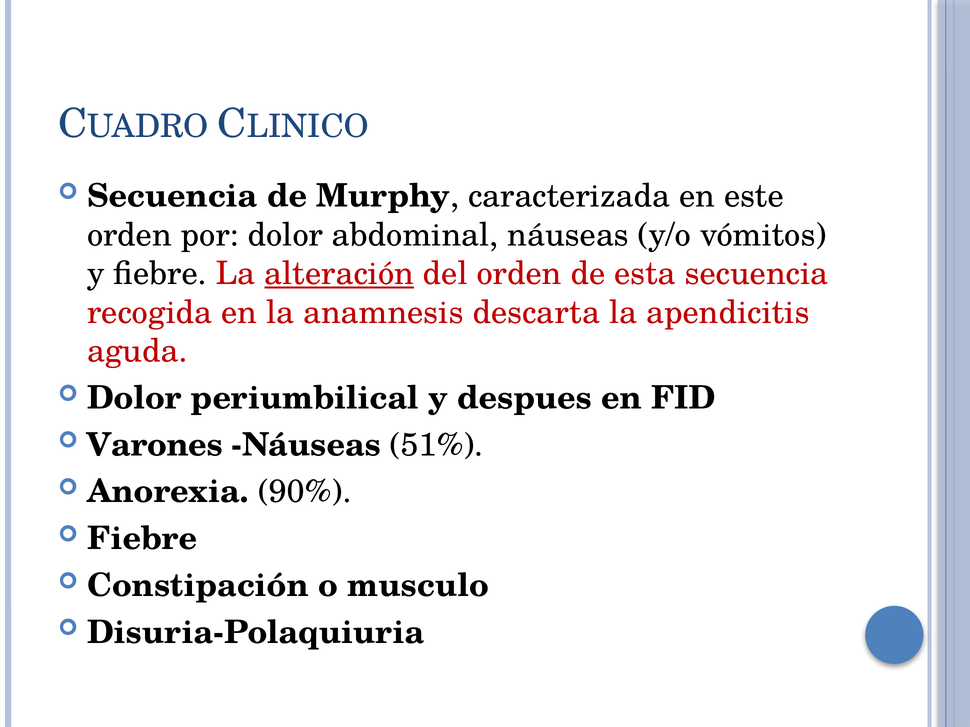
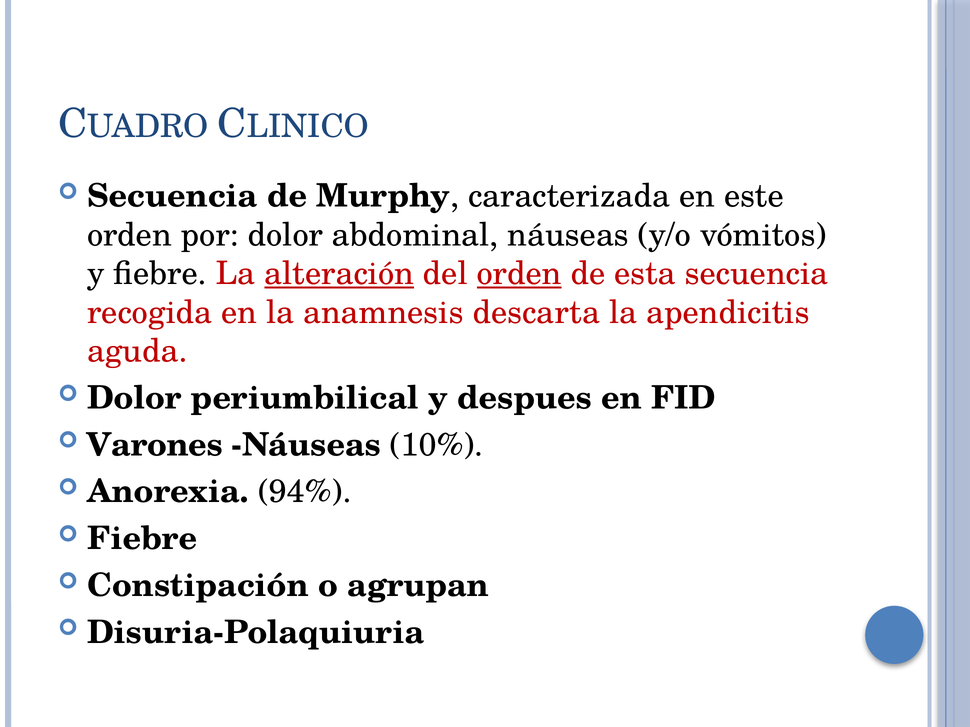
orden underline: none -> present (519, 274)
51%: 51% -> 10% (437, 445)
90%: 90% -> 94% (305, 492)
musculo: musculo -> agrupan (418, 586)
